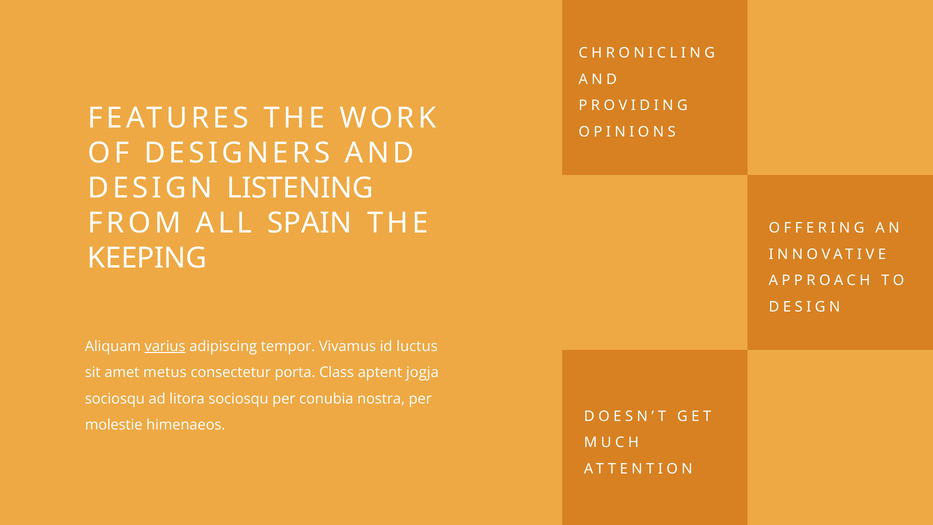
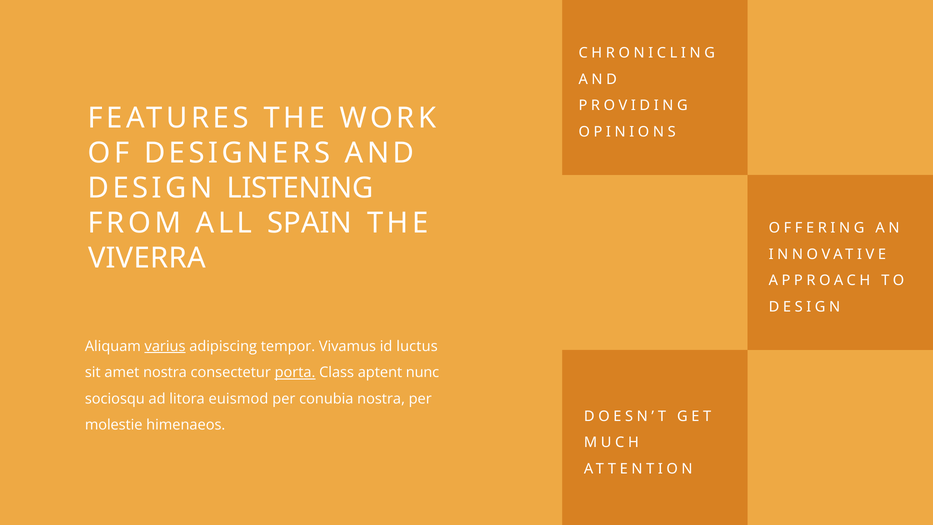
KEEPING: KEEPING -> VIVERRA (147, 258)
amet metus: metus -> nostra (165, 373)
porta underline: none -> present (295, 373)
jogja: jogja -> nunc (423, 373)
litora sociosqu: sociosqu -> euismod (238, 399)
